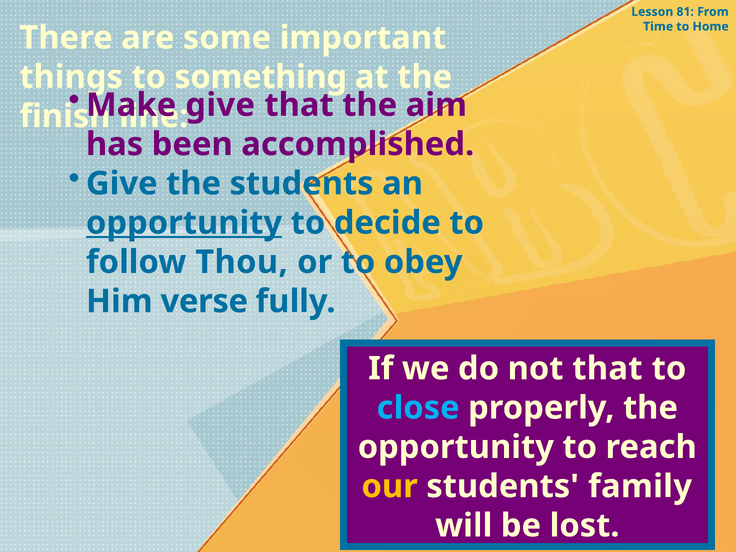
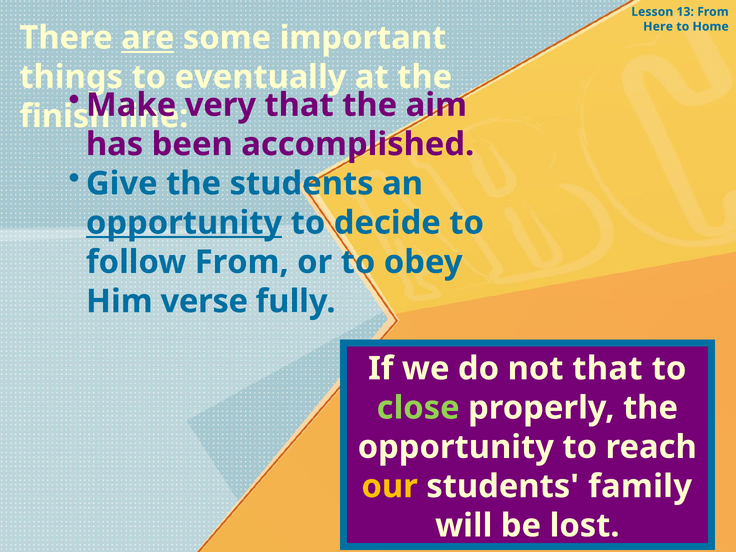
81: 81 -> 13 (685, 12)
Time: Time -> Here (658, 27)
are underline: none -> present (148, 38)
something: something -> eventually (261, 77)
give: give -> very (220, 105)
follow Thou: Thou -> From (242, 262)
close colour: light blue -> light green (418, 408)
